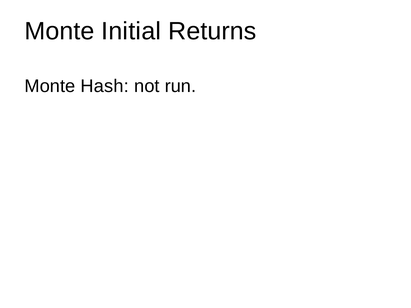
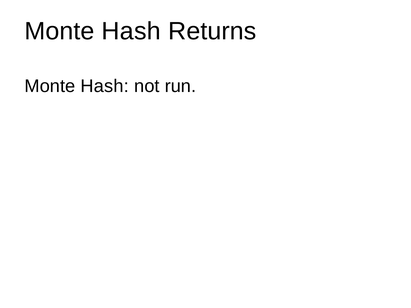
Initial: Initial -> Hash (131, 31)
